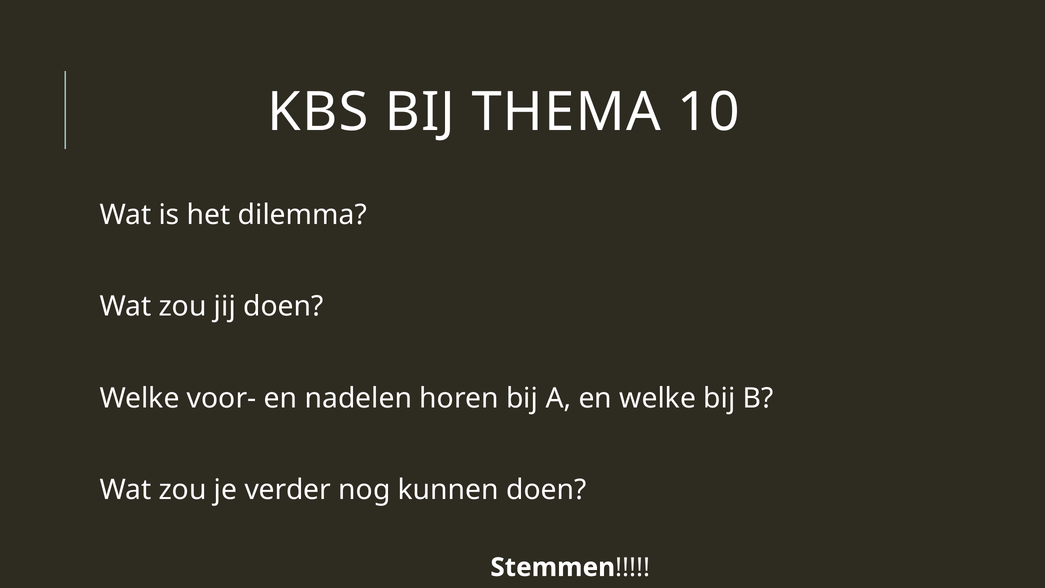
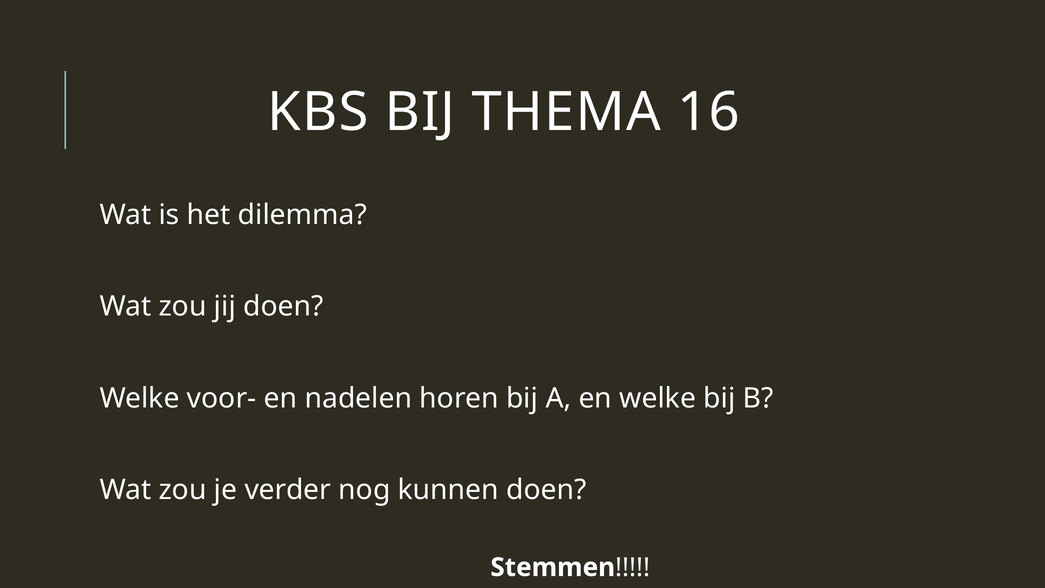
10: 10 -> 16 (708, 112)
